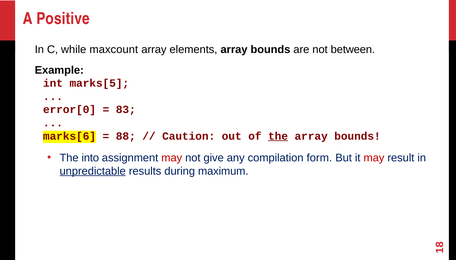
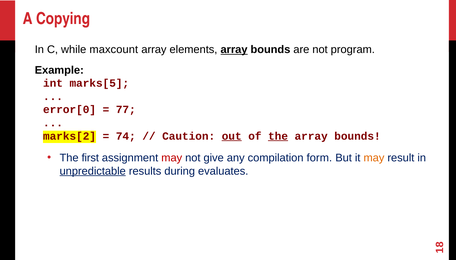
Positive: Positive -> Copying (63, 19)
array underline: none -> present (234, 50)
between: between -> program (353, 50)
83: 83 -> 77 (126, 110)
marks[6: marks[6 -> marks[2 (70, 136)
88: 88 -> 74 (126, 136)
out underline: none -> present (232, 136)
into: into -> first (90, 158)
may colour: red -> orange (374, 158)
maximum: maximum -> evaluates (223, 171)
